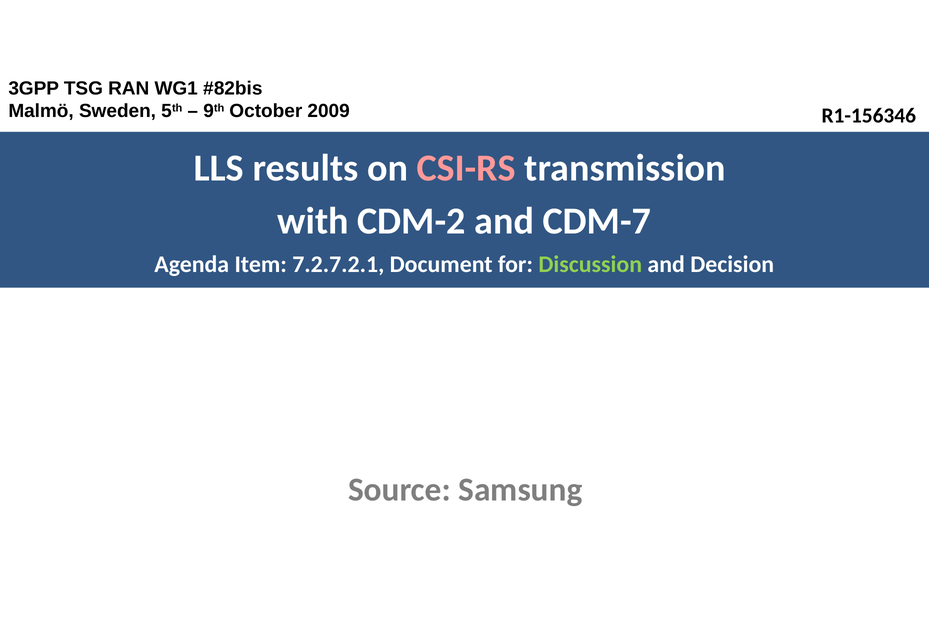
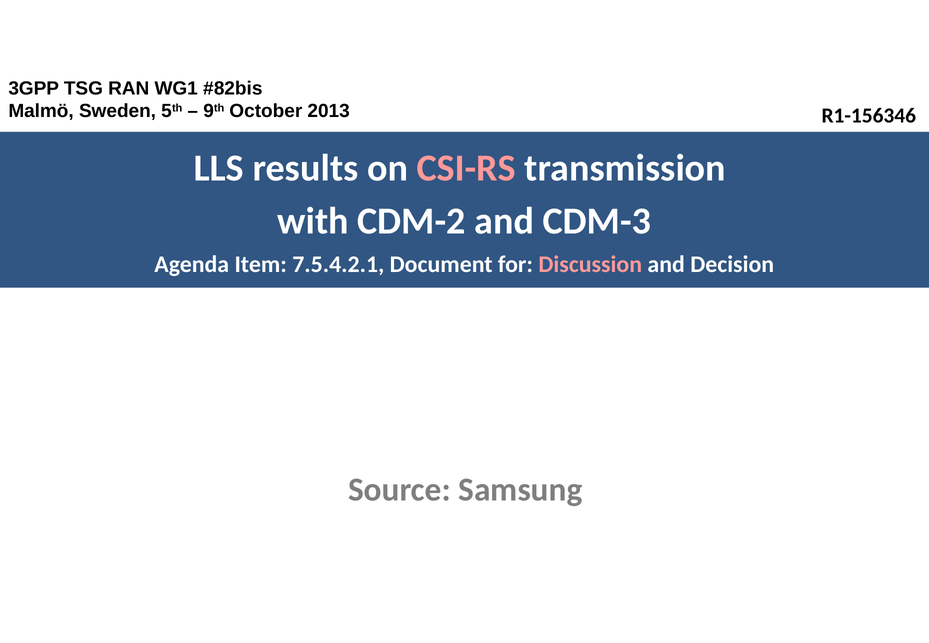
2009: 2009 -> 2013 (329, 111)
CDM-7: CDM-7 -> CDM-3 (597, 221)
7.2.7.2.1: 7.2.7.2.1 -> 7.5.4.2.1 (338, 264)
Discussion colour: light green -> pink (590, 264)
